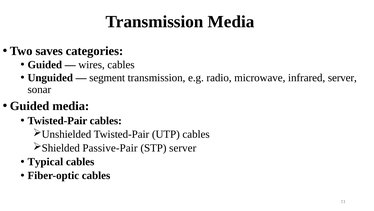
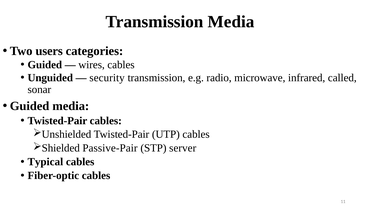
saves: saves -> users (49, 51)
segment: segment -> security (107, 77)
infrared server: server -> called (342, 77)
